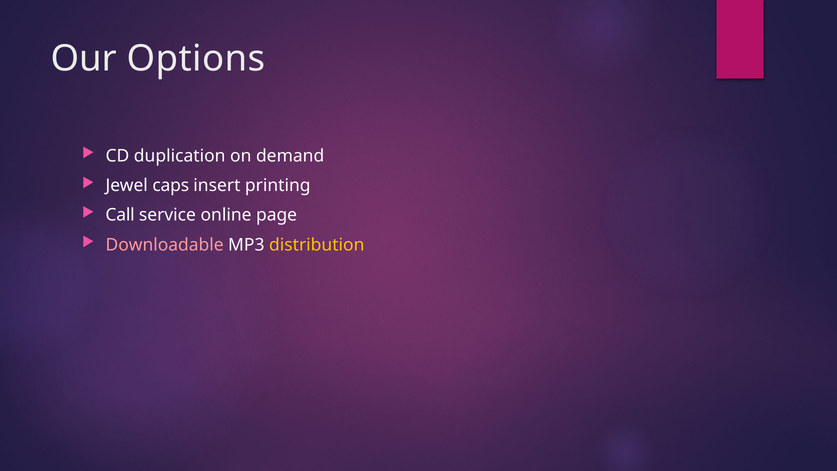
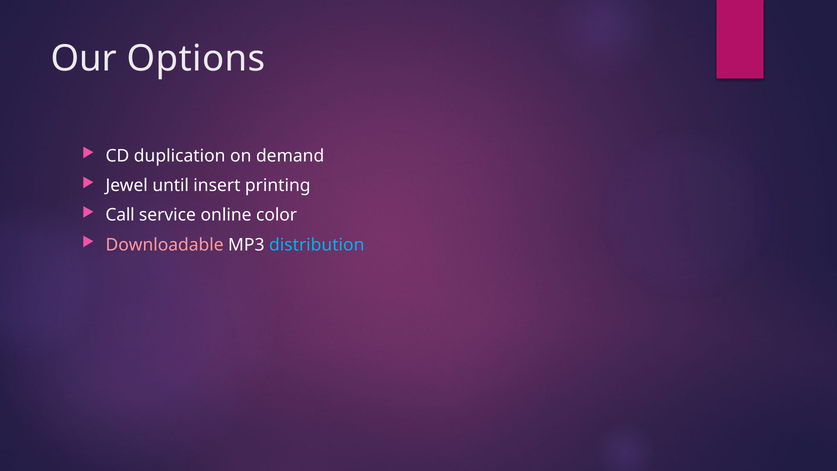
caps: caps -> until (171, 185)
page: page -> color (277, 215)
distribution colour: yellow -> light blue (317, 245)
